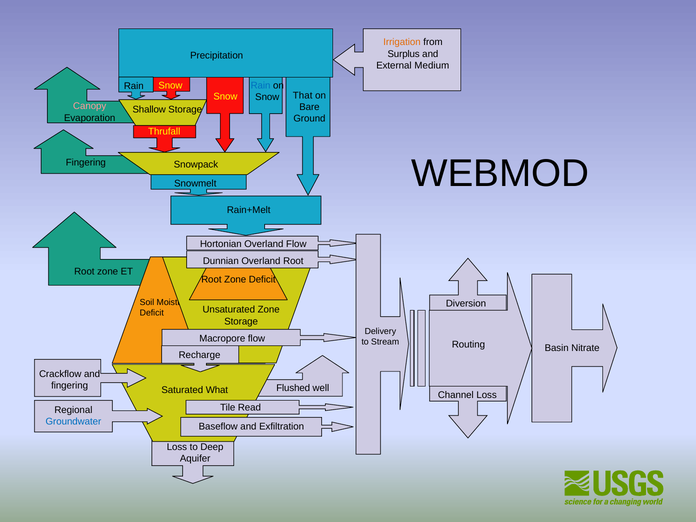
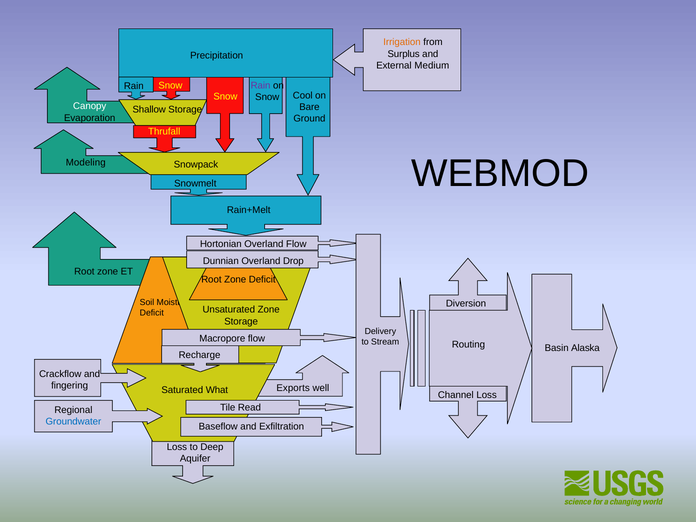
Rain colour: blue -> purple (261, 85)
That: That -> Cool (303, 96)
Canopy colour: pink -> white (90, 106)
Fingering: Fingering -> Modeling (86, 163)
Overland Root: Root -> Drop (293, 261)
Nitrate: Nitrate -> Alaska (585, 348)
Flushed: Flushed -> Exports (293, 388)
